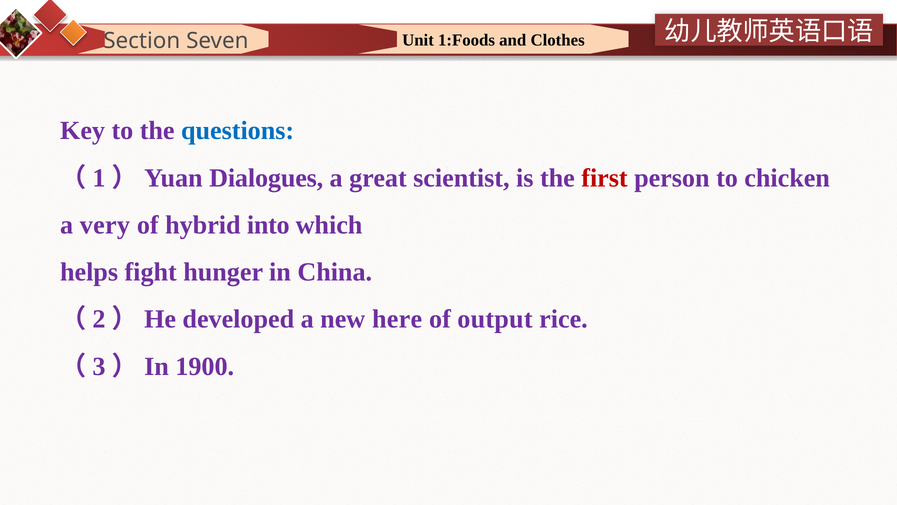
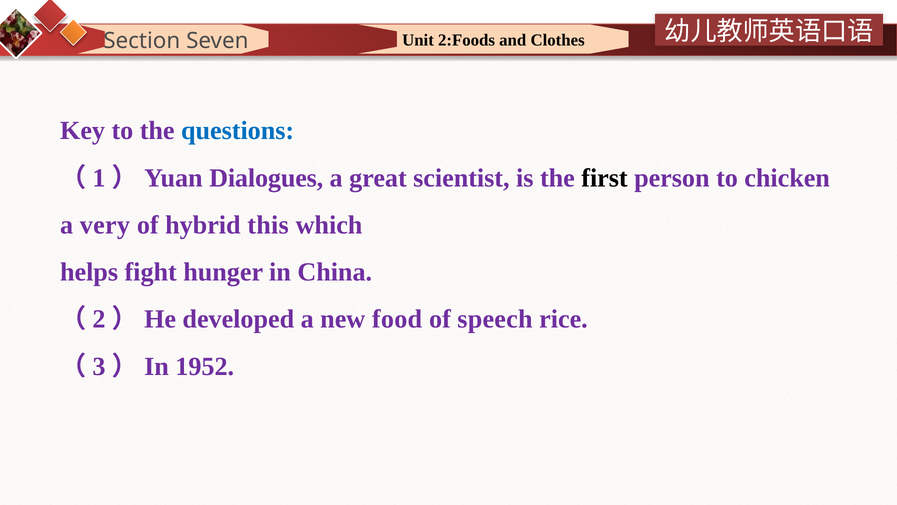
1:Foods: 1:Foods -> 2:Foods (467, 40)
first colour: red -> black (604, 178)
into: into -> this (268, 225)
here: here -> food (397, 319)
output: output -> speech (495, 319)
1900: 1900 -> 1952 (205, 366)
